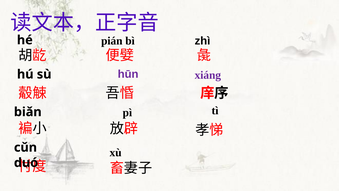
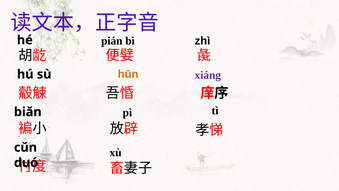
hūn colour: purple -> orange (128, 74)
